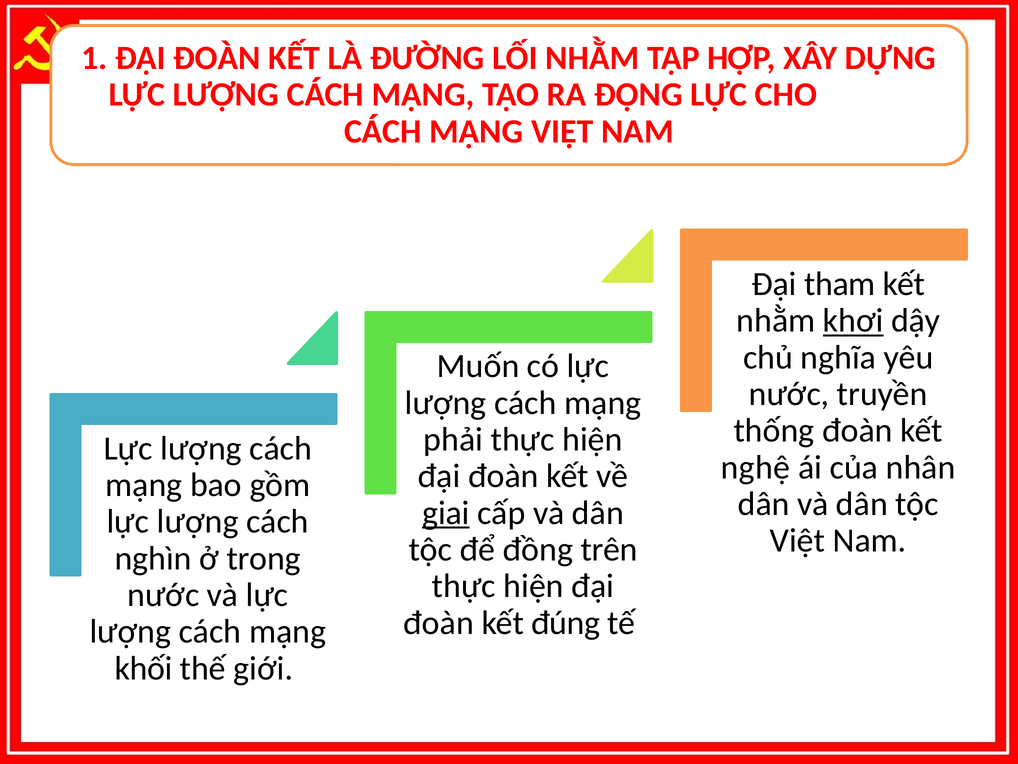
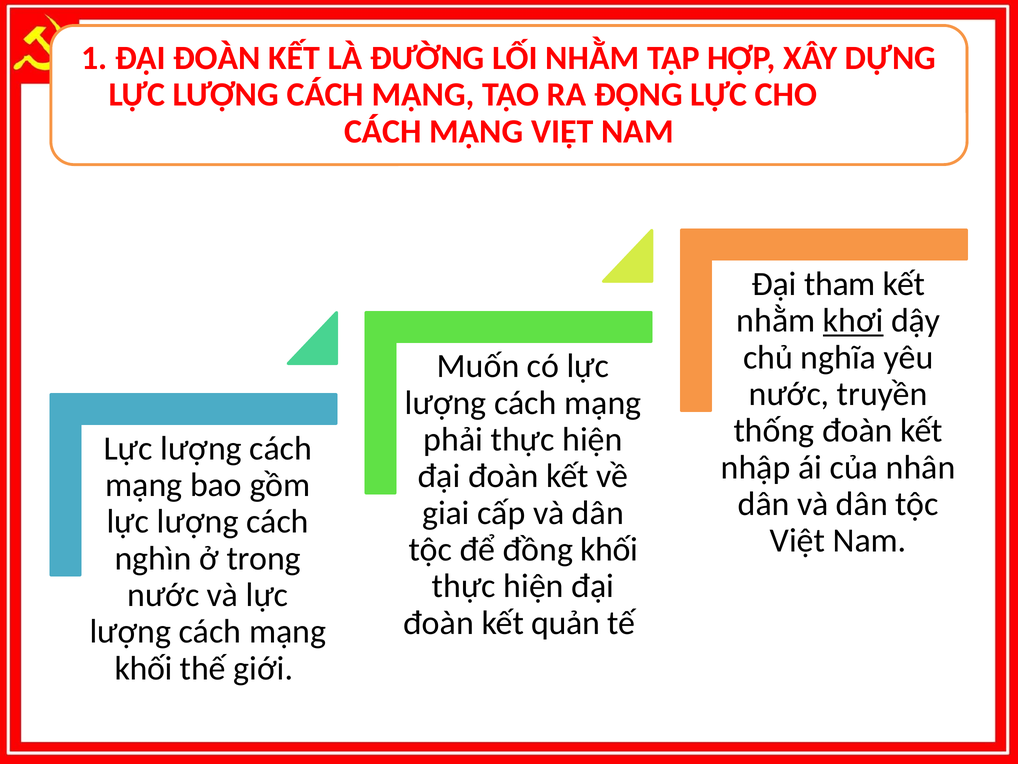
nghệ: nghệ -> nhập (756, 467)
giai underline: present -> none (446, 513)
đồng trên: trên -> khối (609, 549)
đúng: đúng -> quản (566, 622)
